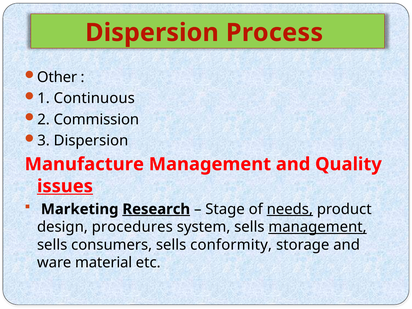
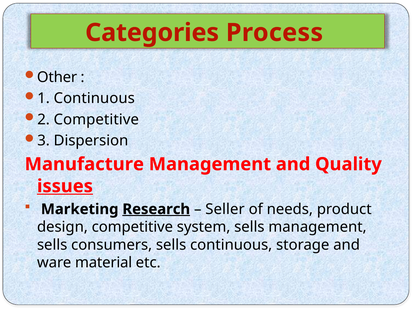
Dispersion: Dispersion -> Categories (152, 33)
2 Commission: Commission -> Competitive (96, 120)
Stage: Stage -> Seller (225, 209)
needs underline: present -> none (290, 209)
design procedures: procedures -> competitive (132, 227)
management underline: present -> none (318, 227)
sells conformity: conformity -> continuous (231, 245)
